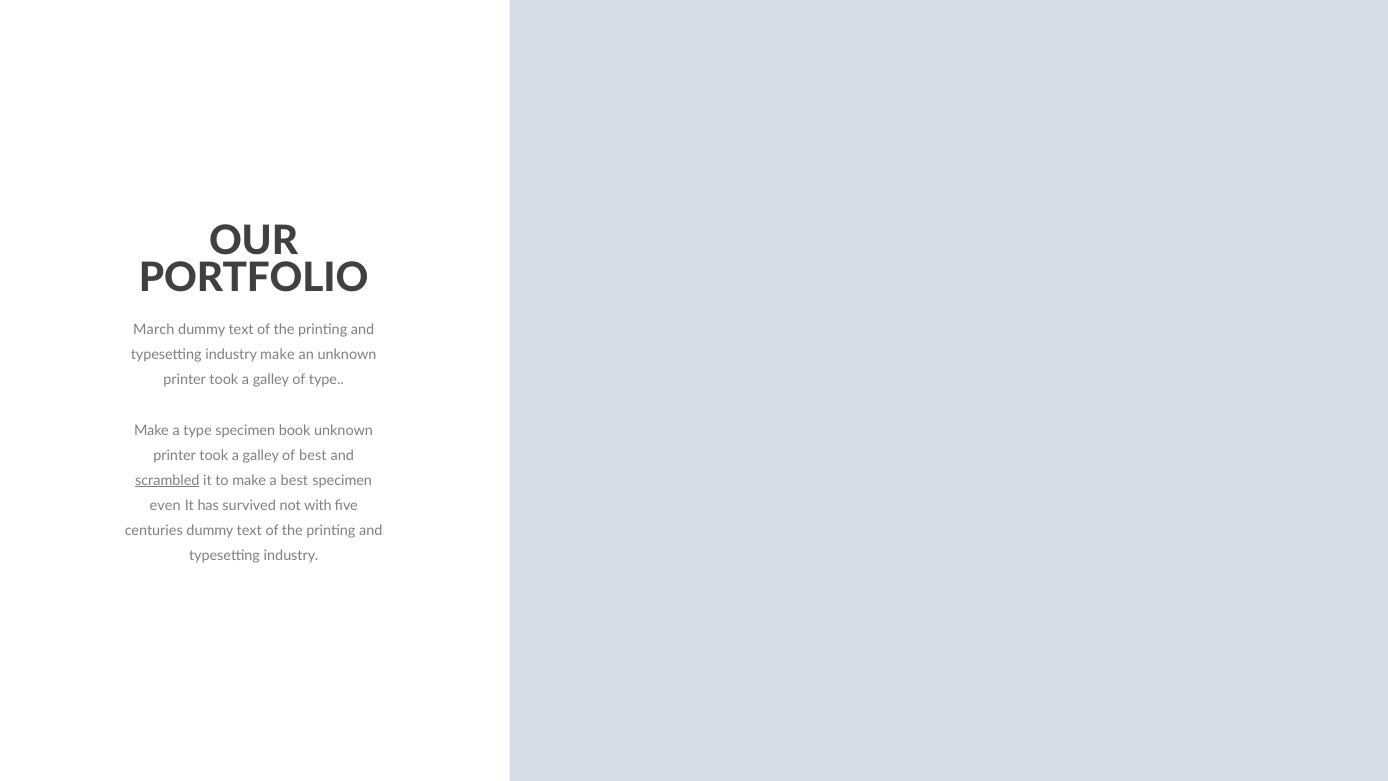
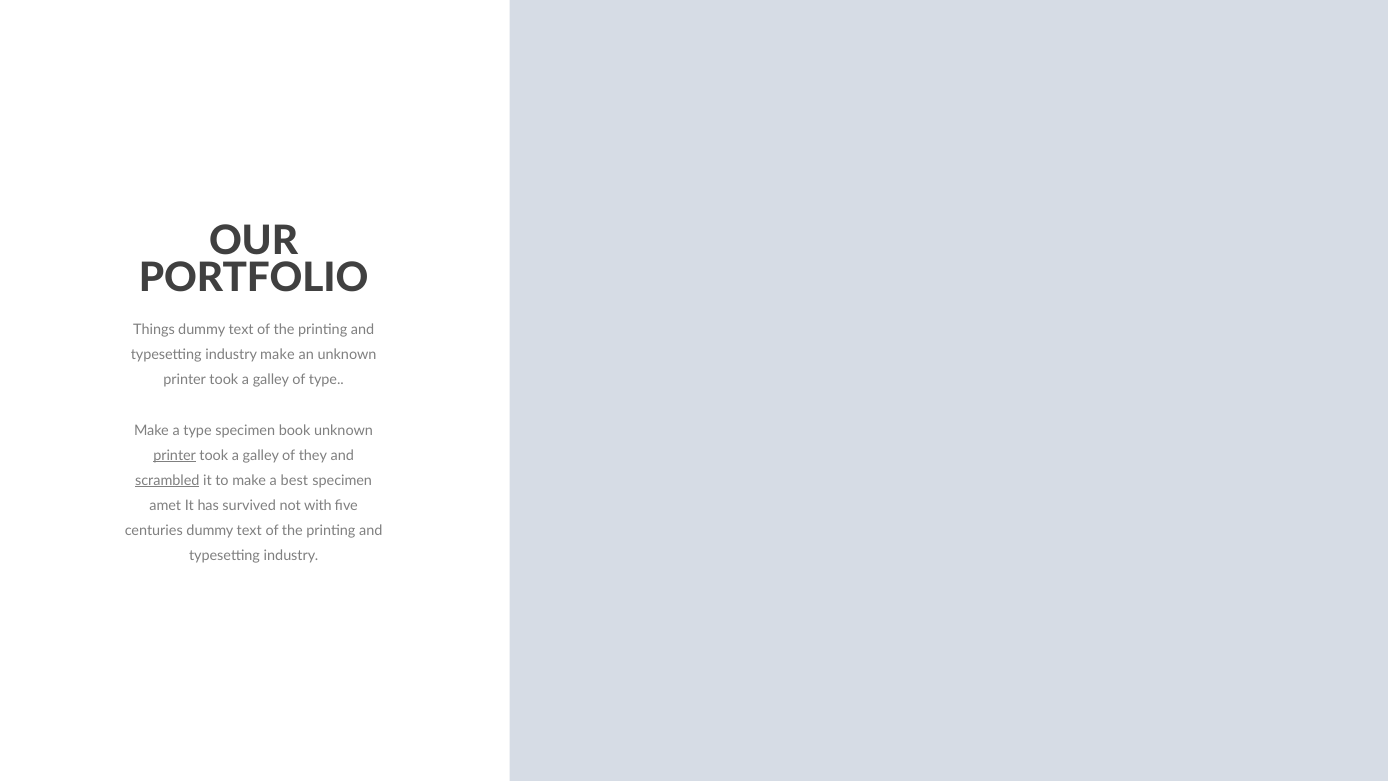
March: March -> Things (154, 330)
printer underline: none -> present (175, 455)
of best: best -> they (313, 455)
even: even -> amet (165, 505)
